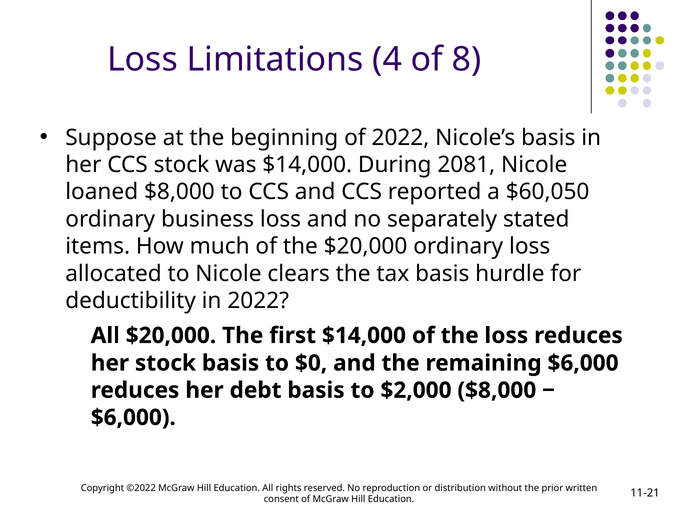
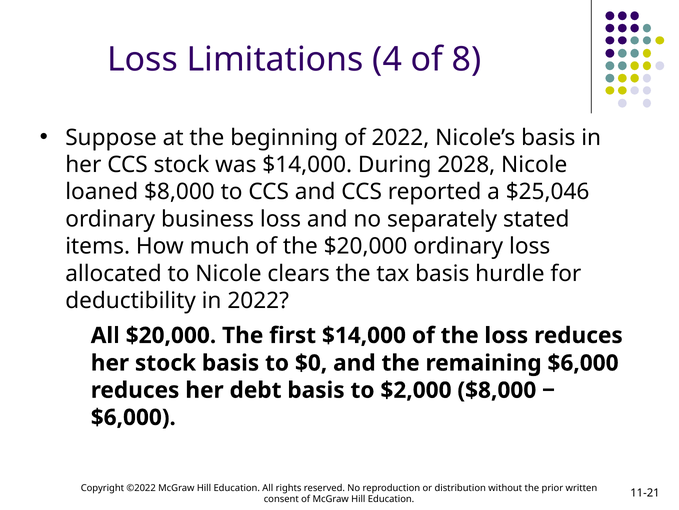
2081: 2081 -> 2028 (466, 165)
$60,050: $60,050 -> $25,046 (548, 192)
